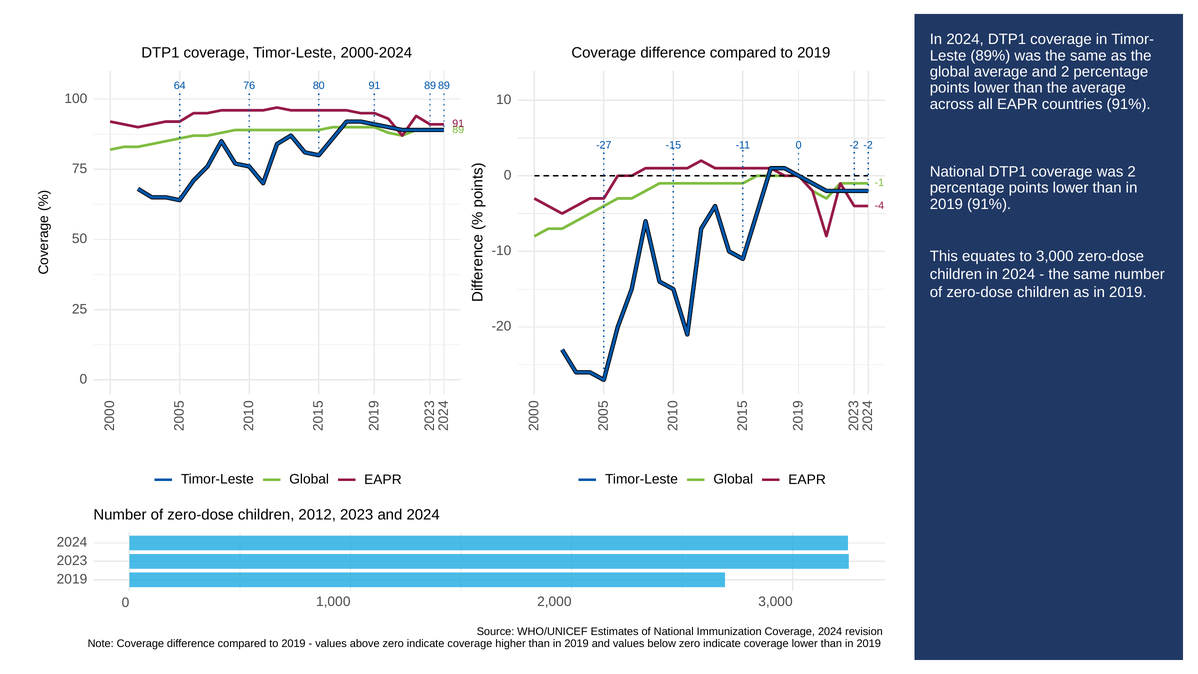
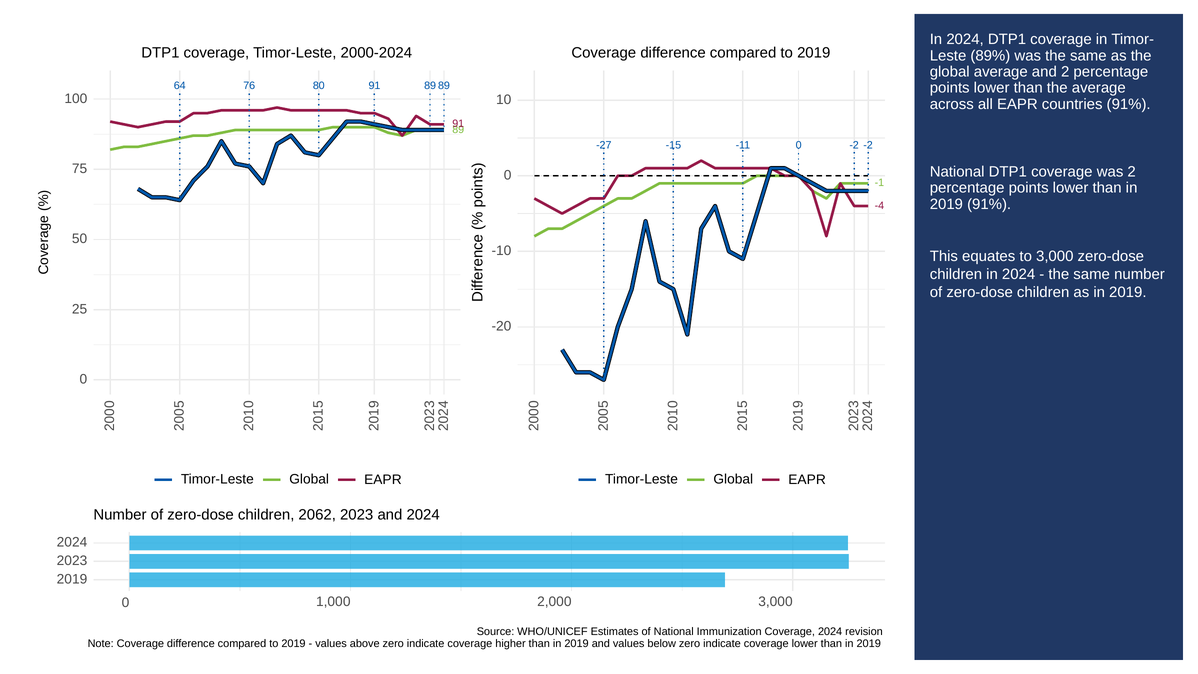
2012: 2012 -> 2062 (317, 515)
